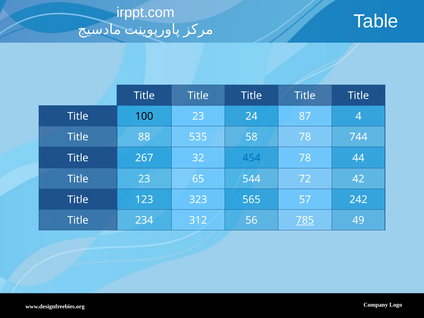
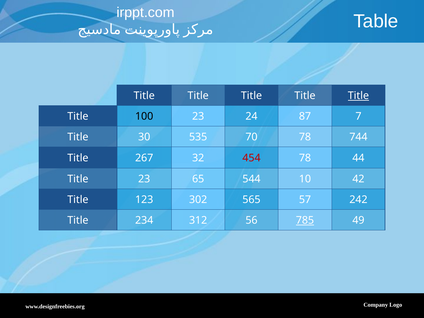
Title underline: none -> present (358, 96)
4: 4 -> 7 (358, 116)
88: 88 -> 30 (144, 137)
58: 58 -> 70 (252, 137)
454 colour: blue -> red (251, 158)
72: 72 -> 10 (305, 179)
323: 323 -> 302 (198, 200)
